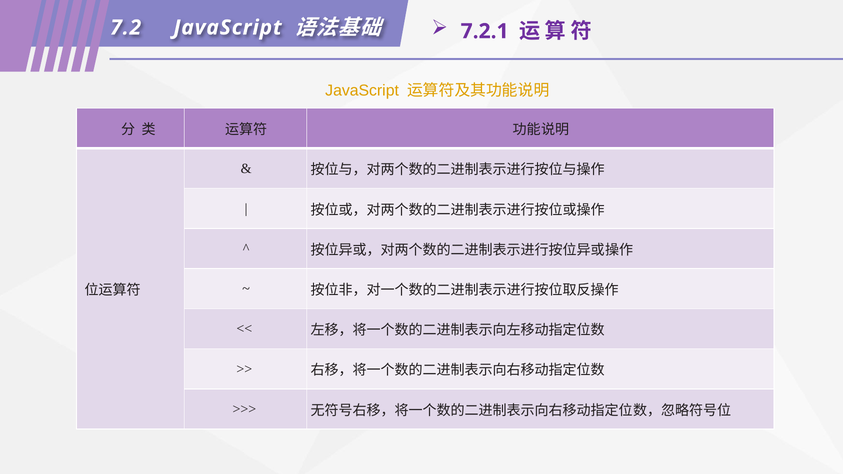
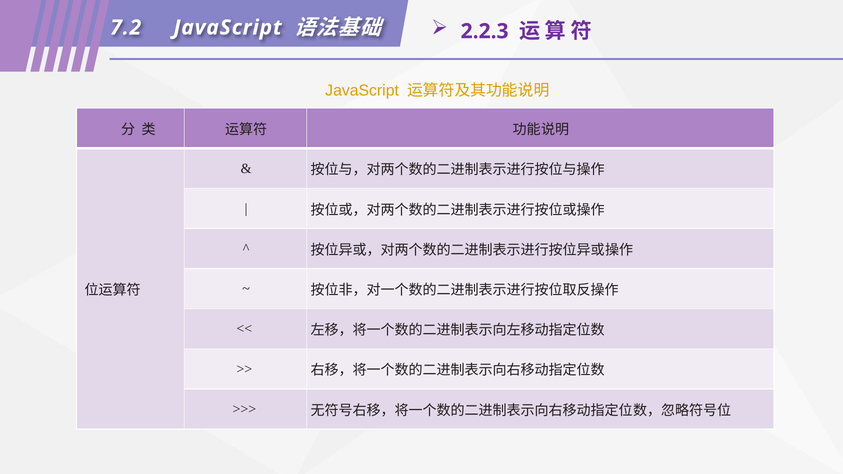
7.2.1: 7.2.1 -> 2.2.3 (485, 31)
